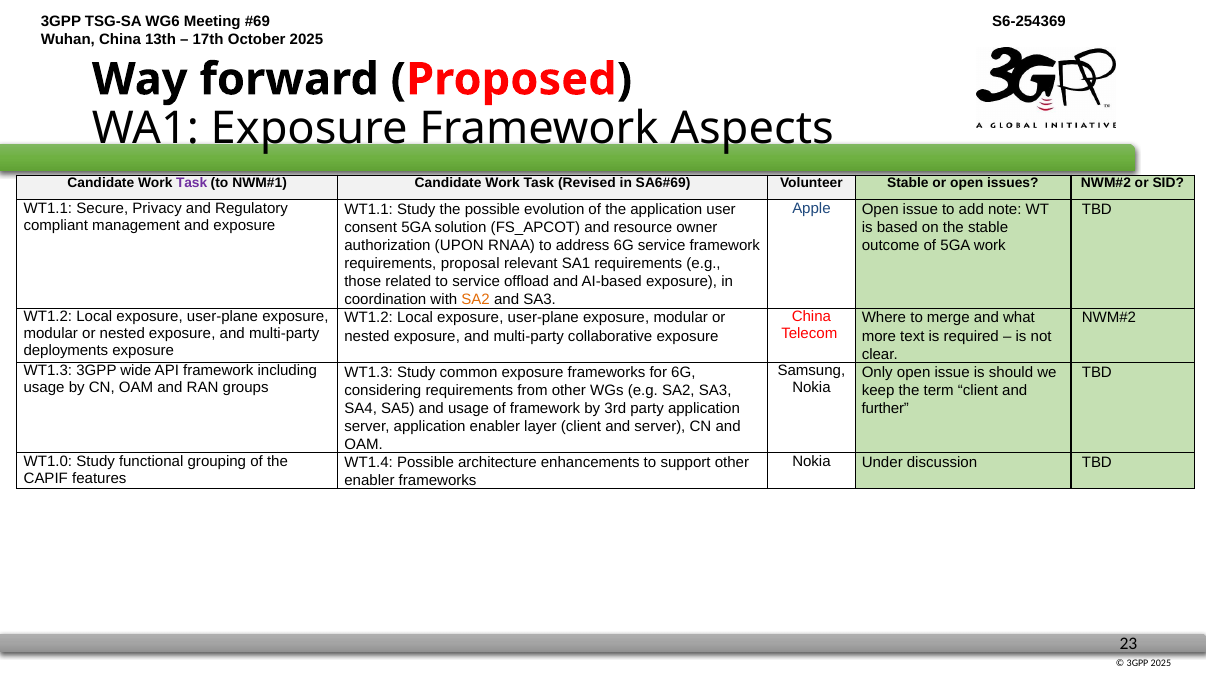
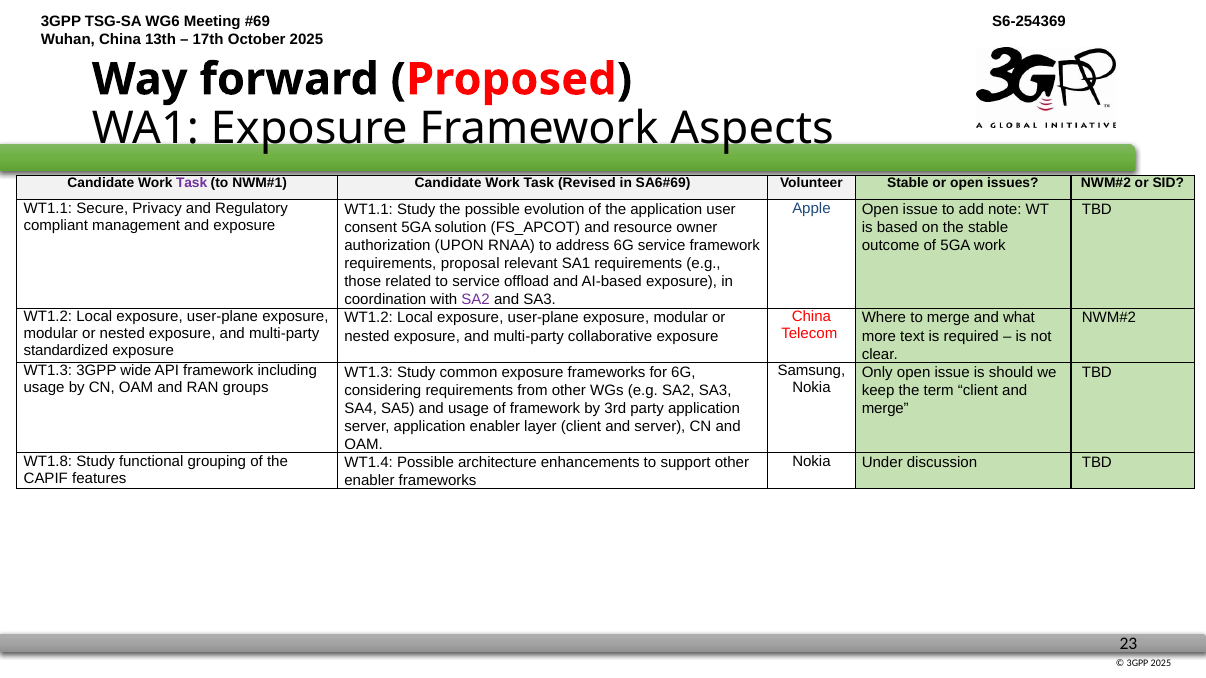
SA2 colour: orange -> purple (476, 300)
deployments: deployments -> standardized (66, 351)
further: further -> merge (885, 408)
WT1.0: WT1.0 -> WT1.8 (48, 462)
